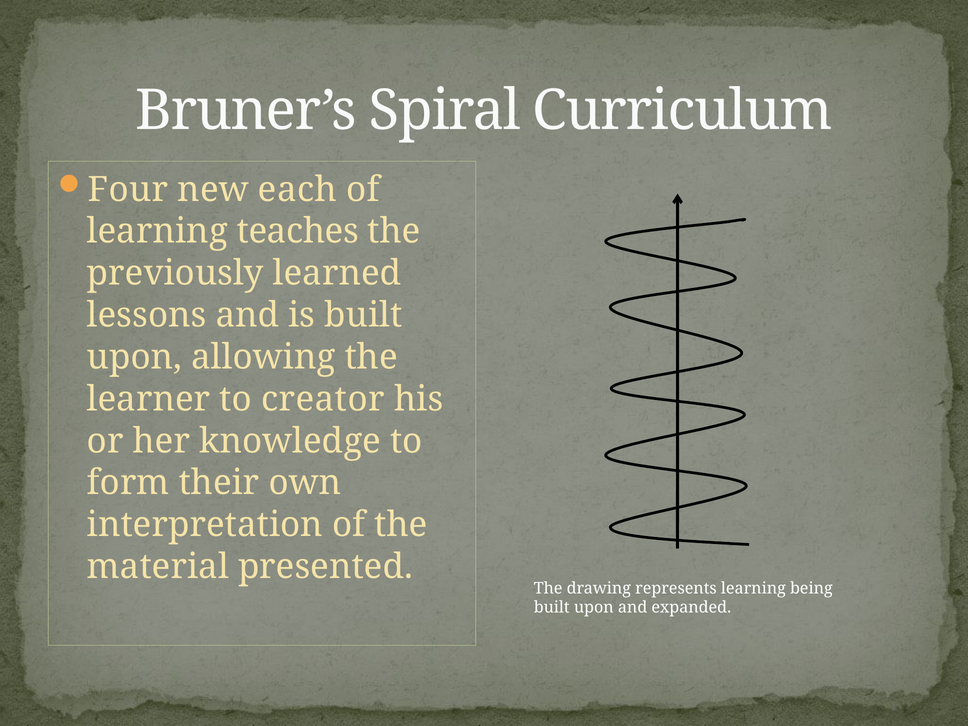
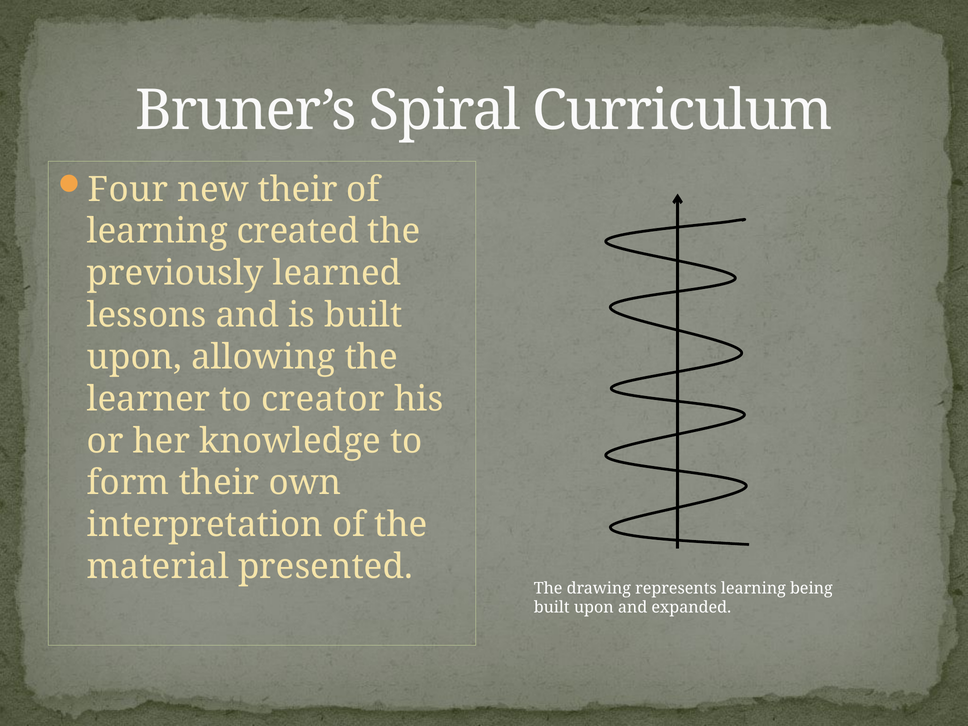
new each: each -> their (298, 189)
teaches: teaches -> created (298, 231)
